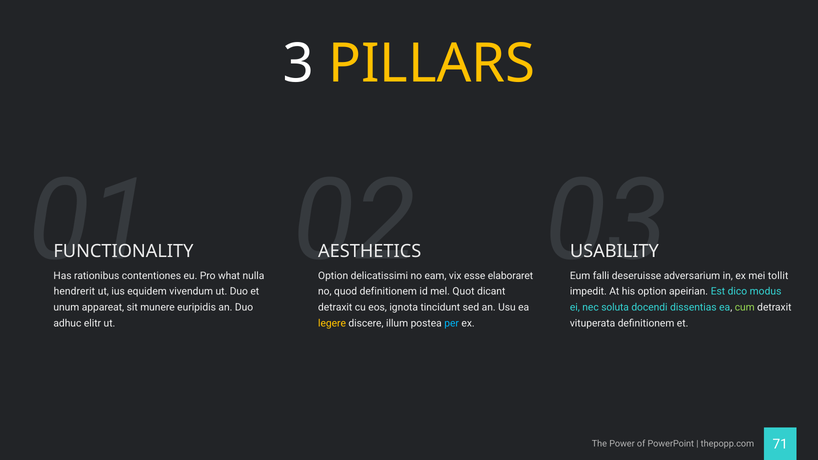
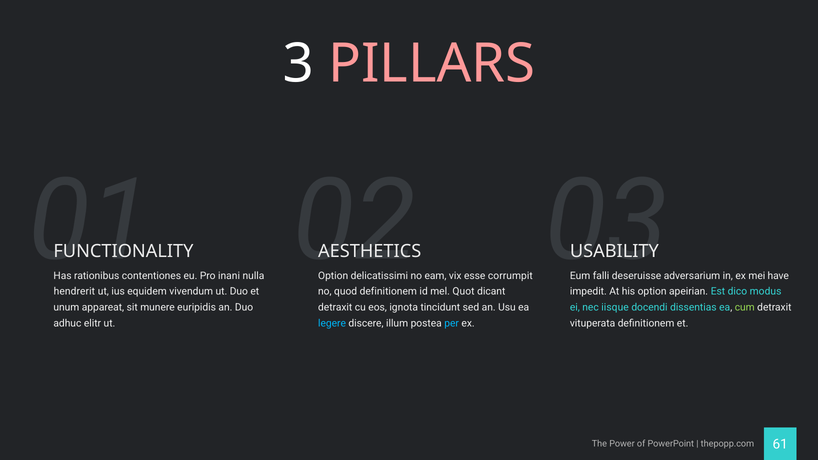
PILLARS colour: yellow -> pink (432, 64)
what: what -> inani (229, 276)
elaboraret: elaboraret -> corrumpit (510, 276)
tollit: tollit -> have (778, 276)
soluta: soluta -> iisque (615, 308)
legere colour: yellow -> light blue (332, 323)
71: 71 -> 61 (780, 444)
